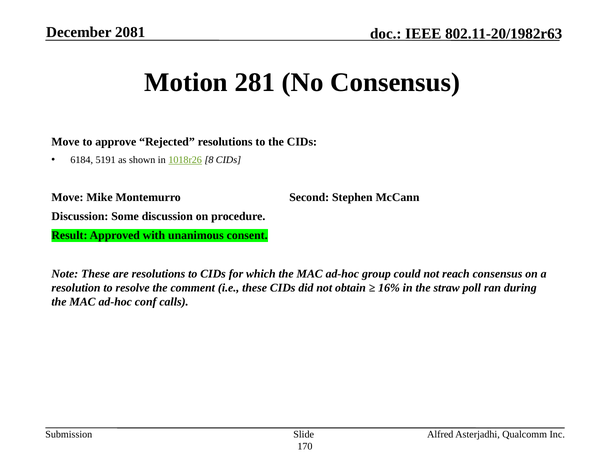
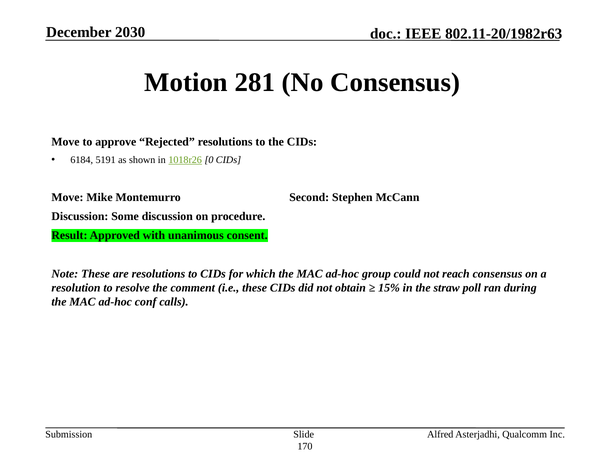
2081: 2081 -> 2030 (130, 32)
8: 8 -> 0 (209, 160)
16%: 16% -> 15% (389, 288)
